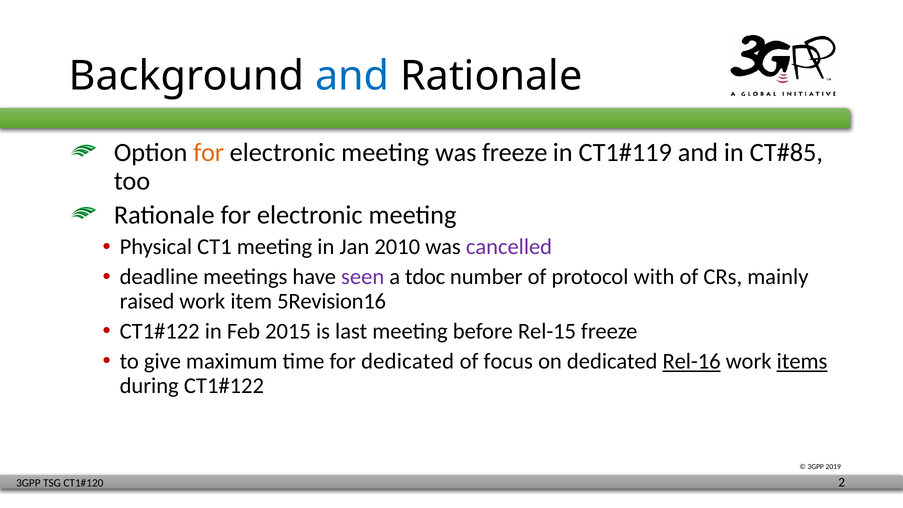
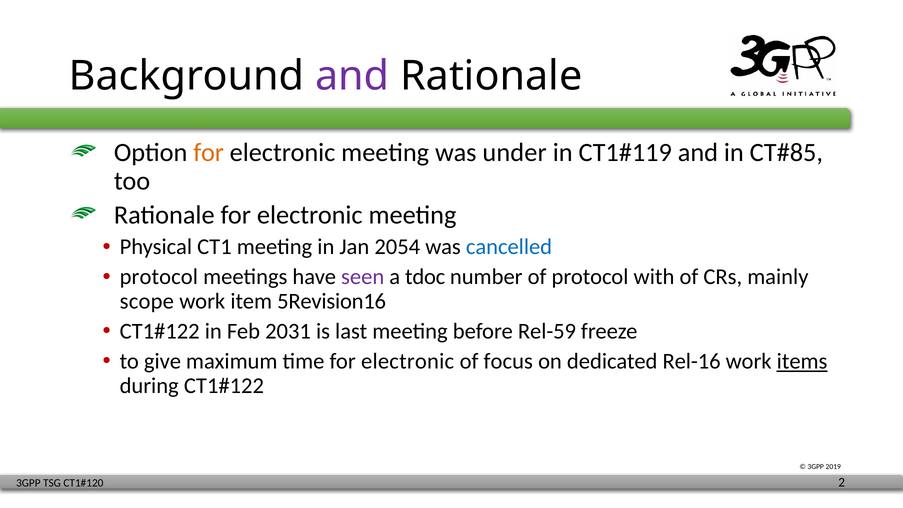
and colour: blue -> purple (352, 76)
was freeze: freeze -> under (515, 153)
2010: 2010 -> 2054 (397, 247)
cancelled colour: purple -> blue (509, 247)
deadline: deadline -> protocol (159, 277)
raised: raised -> scope (147, 301)
2015: 2015 -> 2031 (288, 331)
Rel-15: Rel-15 -> Rel-59 (547, 331)
time for dedicated: dedicated -> electronic (408, 361)
Rel-16 underline: present -> none (692, 361)
